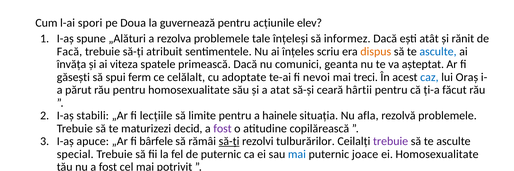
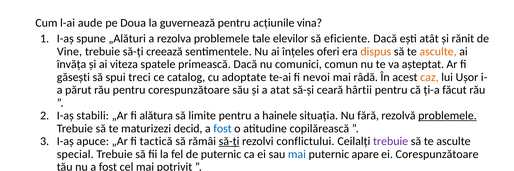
spori: spori -> aude (90, 23)
elev: elev -> vina (310, 23)
înțeleși: înțeleși -> elevilor (291, 39)
informez: informez -> eficiente (347, 39)
Facă: Facă -> Vine (69, 52)
atribuit: atribuit -> creează (164, 52)
scriu: scriu -> oferi (328, 52)
asculte colour: blue -> orange (438, 52)
geanta: geanta -> comun (341, 65)
ferm: ferm -> treci (139, 77)
celălalt: celălalt -> catalog (186, 77)
treci: treci -> râdă (366, 77)
caz colour: blue -> orange (429, 77)
Oraș: Oraș -> Ușor (467, 77)
pentru homosexualitate: homosexualitate -> corespunzătoare (189, 90)
lecțiile: lecțiile -> alătura (156, 116)
afla: afla -> fără (368, 116)
problemele underline: none -> present (448, 116)
fost colour: purple -> blue (223, 129)
bârfele: bârfele -> tactică (156, 142)
tulburărilor: tulburărilor -> conflictului (305, 142)
joace: joace -> apare (365, 154)
ei Homosexualitate: Homosexualitate -> Corespunzătoare (437, 154)
